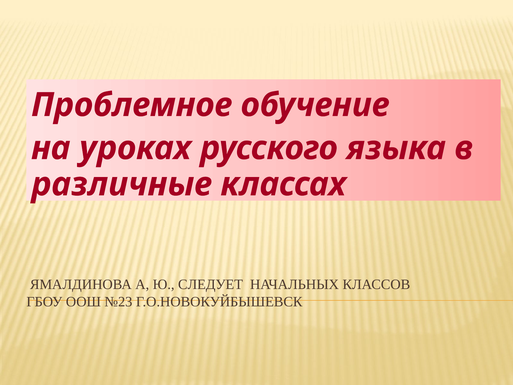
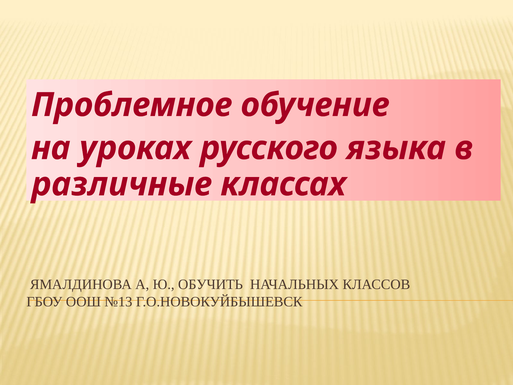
СЛЕДУЕТ: СЛЕДУЕТ -> ОБУЧИТЬ (210, 284)
№23: №23 -> №13 (118, 302)
